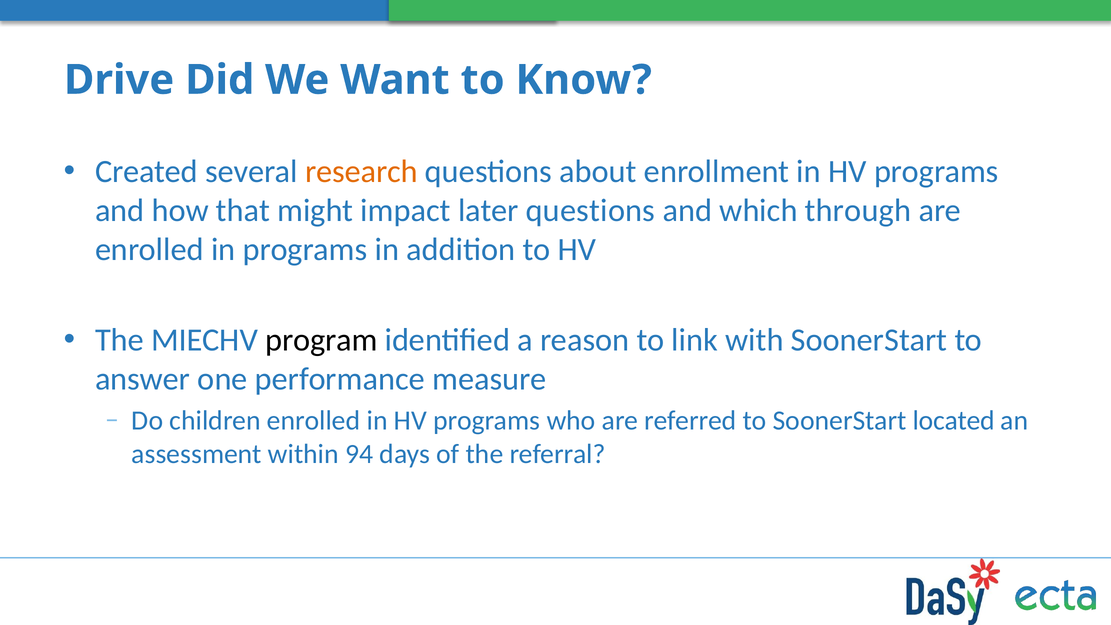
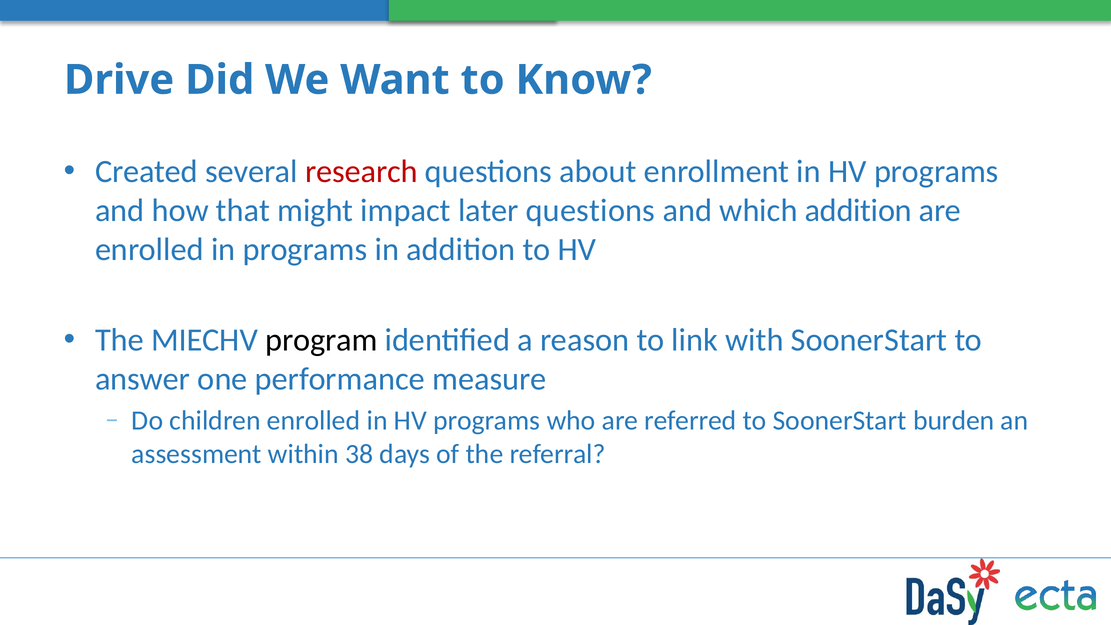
research colour: orange -> red (361, 172)
which through: through -> addition (858, 211)
located: located -> burden (954, 421)
94: 94 -> 38 (359, 454)
